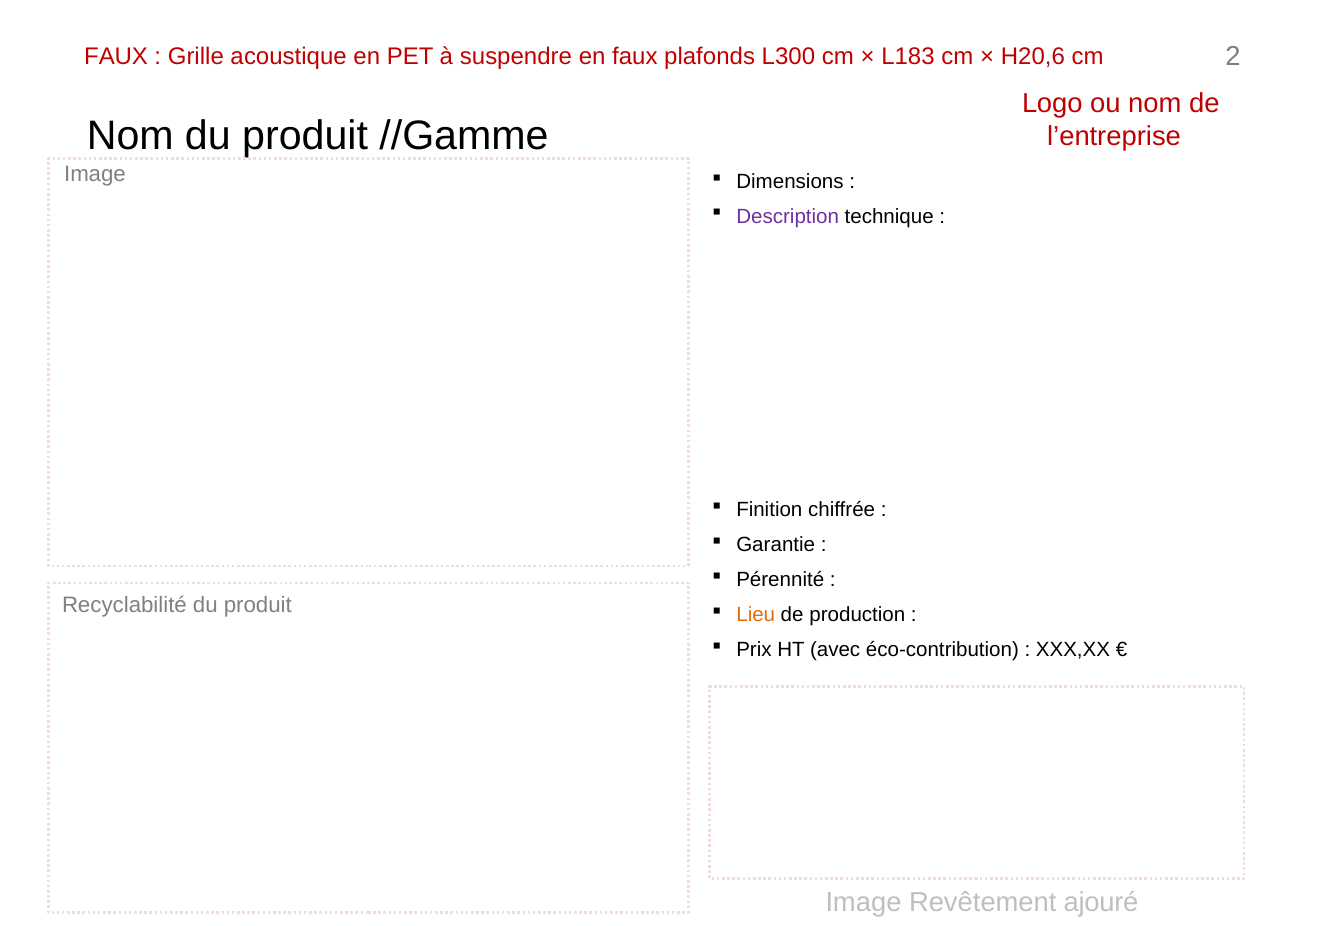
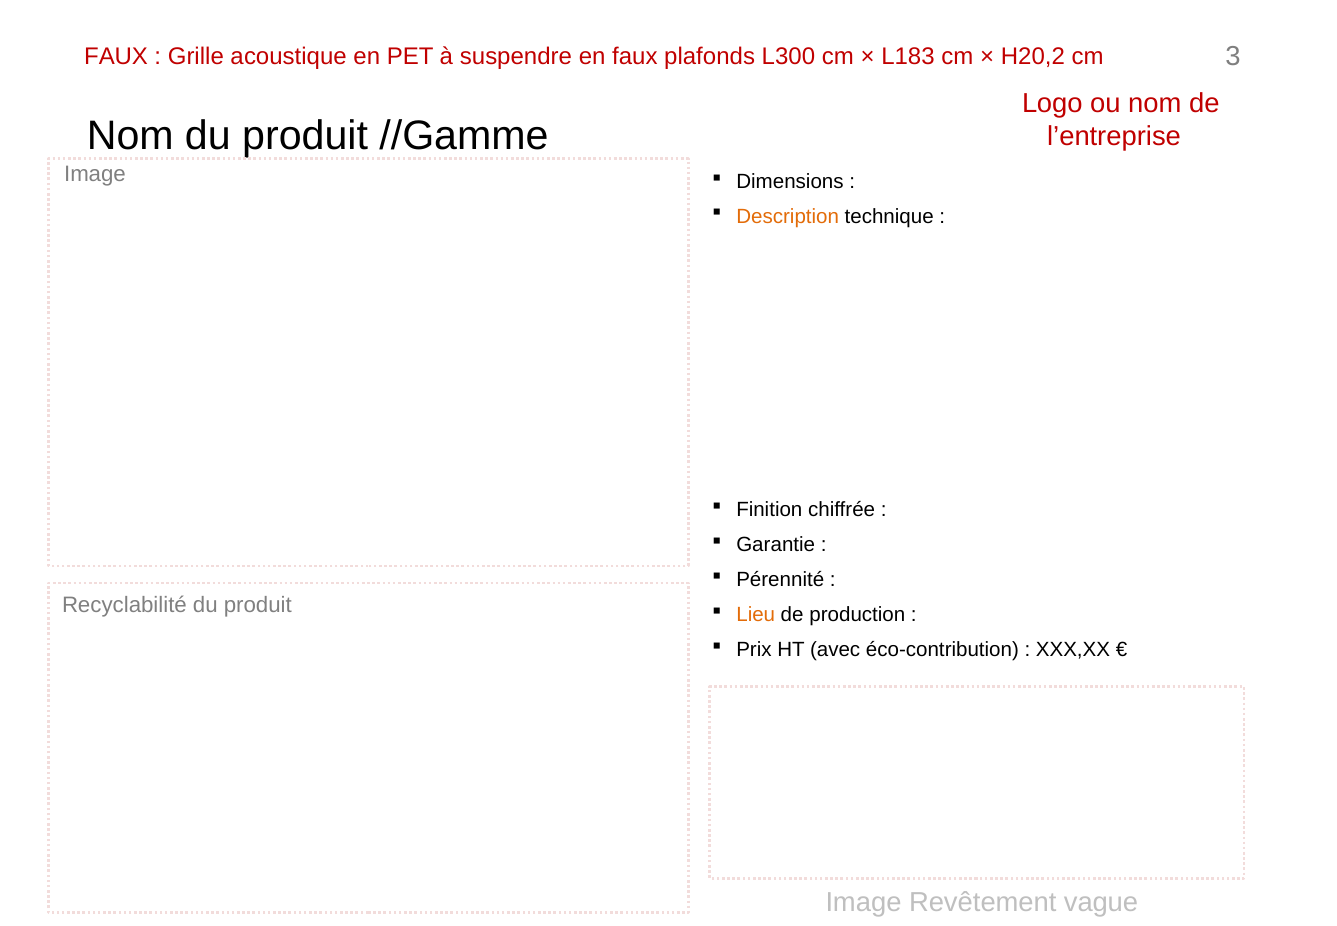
H20,6: H20,6 -> H20,2 (1033, 56)
2: 2 -> 3 (1233, 56)
Description colour: purple -> orange (788, 216)
ajouré: ajouré -> vague (1101, 902)
